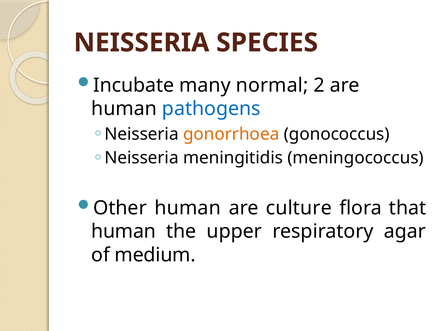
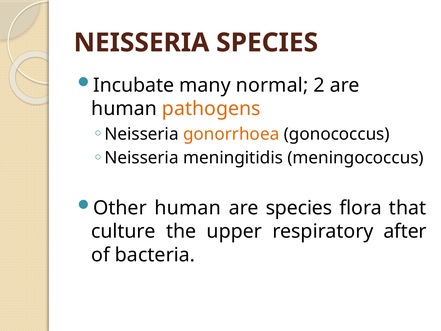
pathogens colour: blue -> orange (211, 109)
are culture: culture -> species (299, 208)
human: human -> culture (123, 231)
agar: agar -> after (405, 231)
medium: medium -> bacteria (155, 255)
